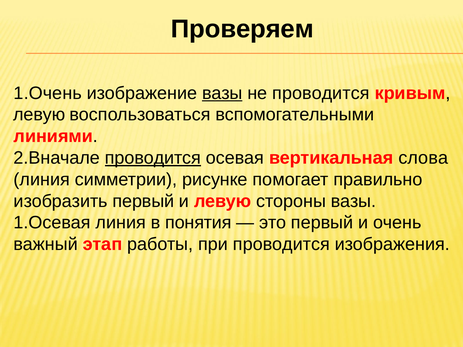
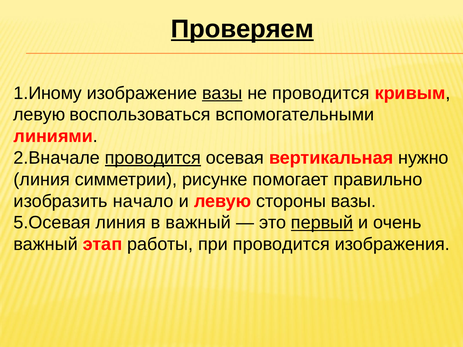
Проверяем underline: none -> present (242, 29)
1.Очень: 1.Очень -> 1.Иному (48, 93)
слова: слова -> нужно (423, 158)
изобразить первый: первый -> начало (143, 201)
1.Осевая: 1.Осевая -> 5.Осевая (52, 223)
в понятия: понятия -> важный (198, 223)
первый underline: none -> present (322, 223)
